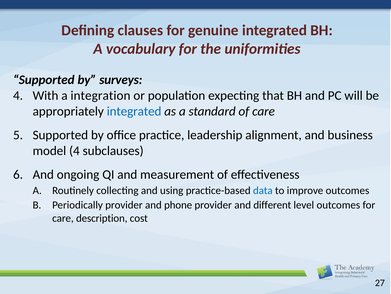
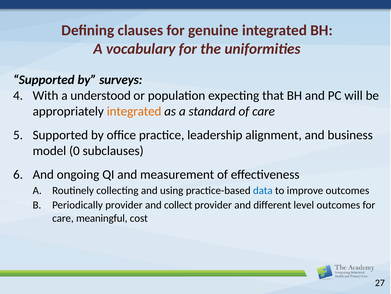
integration: integration -> understood (101, 95)
integrated colour: blue -> orange (134, 111)
model 4: 4 -> 0 (74, 150)
phone: phone -> collect (178, 205)
description: description -> meaningful (102, 218)
